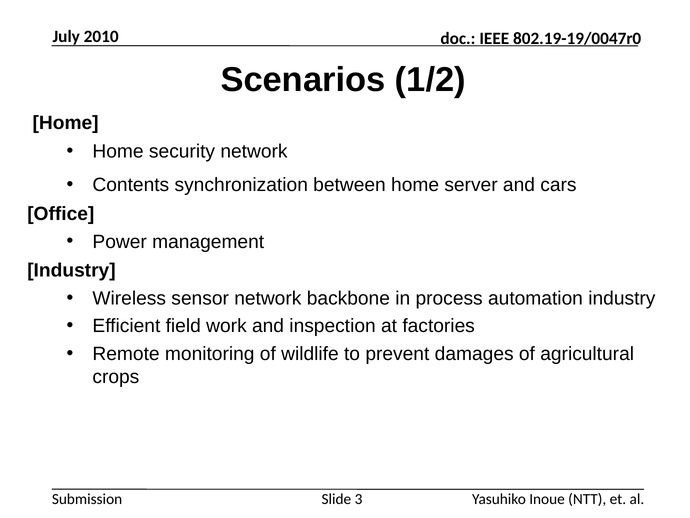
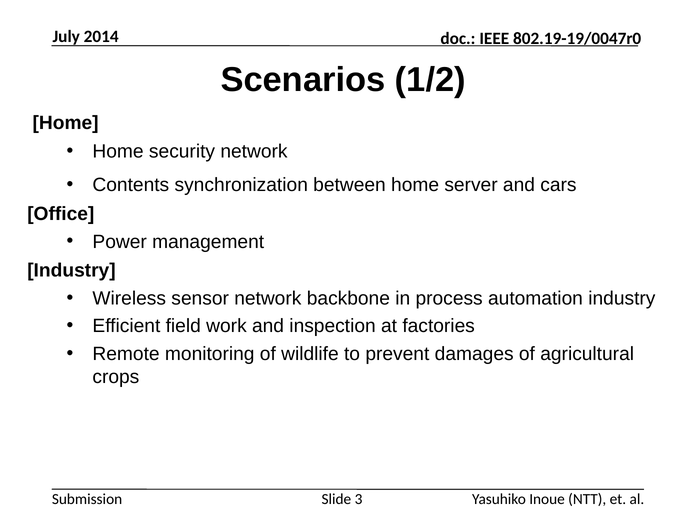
2010: 2010 -> 2014 (101, 37)
